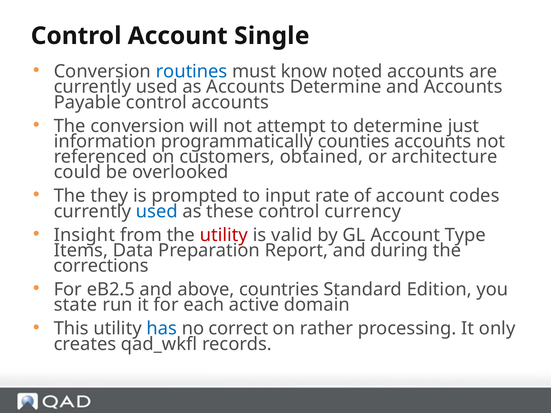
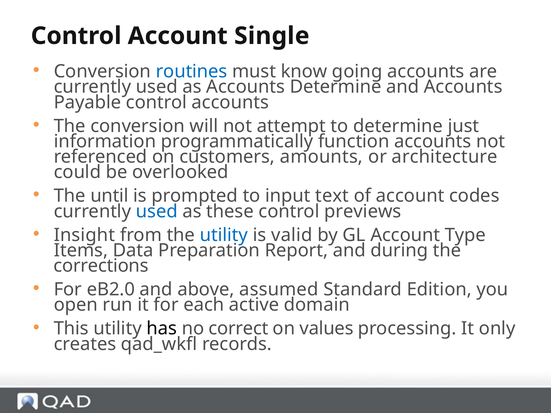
noted: noted -> going (357, 71)
counties: counties -> function (354, 141)
obtained: obtained -> amounts (321, 157)
they: they -> until (109, 196)
rate: rate -> text (332, 196)
currency: currency -> previews (363, 211)
utility colour: red -> blue (224, 235)
eB2.5: eB2.5 -> eB2.0 (111, 290)
countries: countries -> assumed (279, 290)
state: state -> open (76, 305)
has colour: blue -> black (162, 329)
rather: rather -> values (327, 329)
